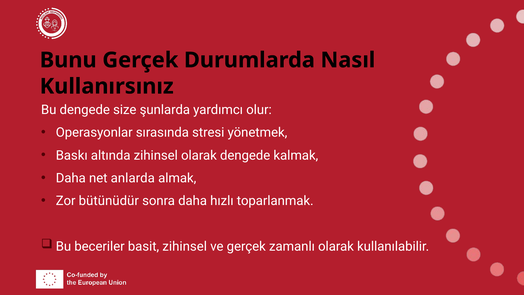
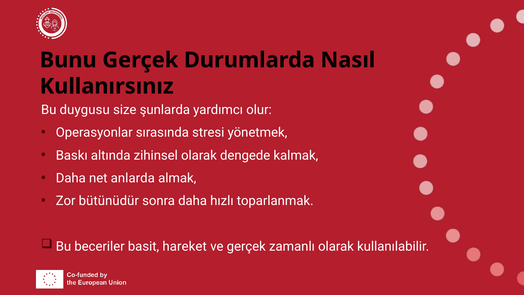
Bu dengede: dengede -> duygusu (85, 110)
basit zihinsel: zihinsel -> hareket (185, 246)
